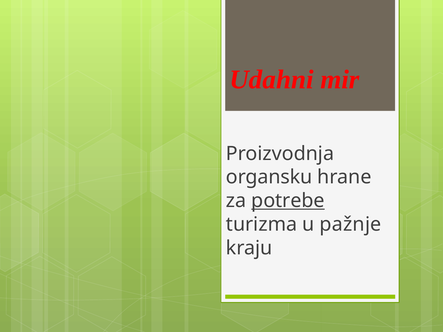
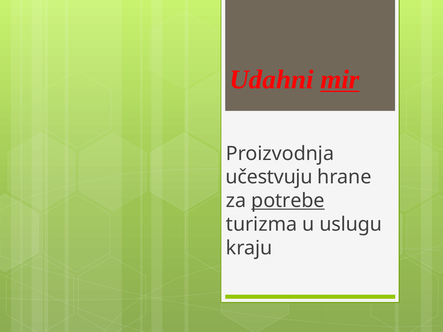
mir underline: none -> present (340, 80)
organsku: organsku -> učestvuju (269, 177)
pažnje: pažnje -> uslugu (351, 225)
